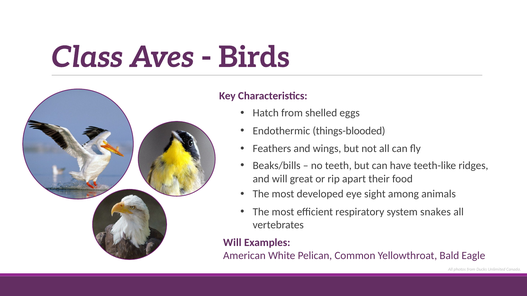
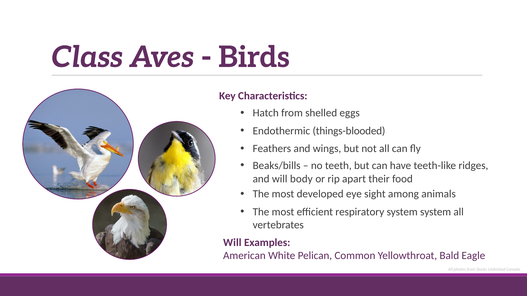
great: great -> body (301, 179)
system snakes: snakes -> system (436, 212)
